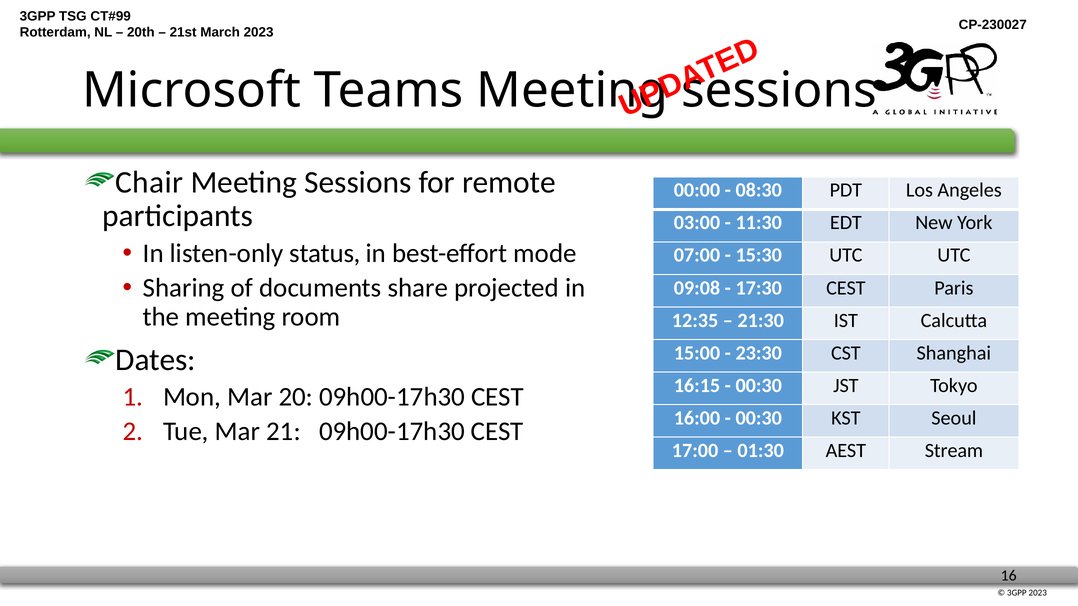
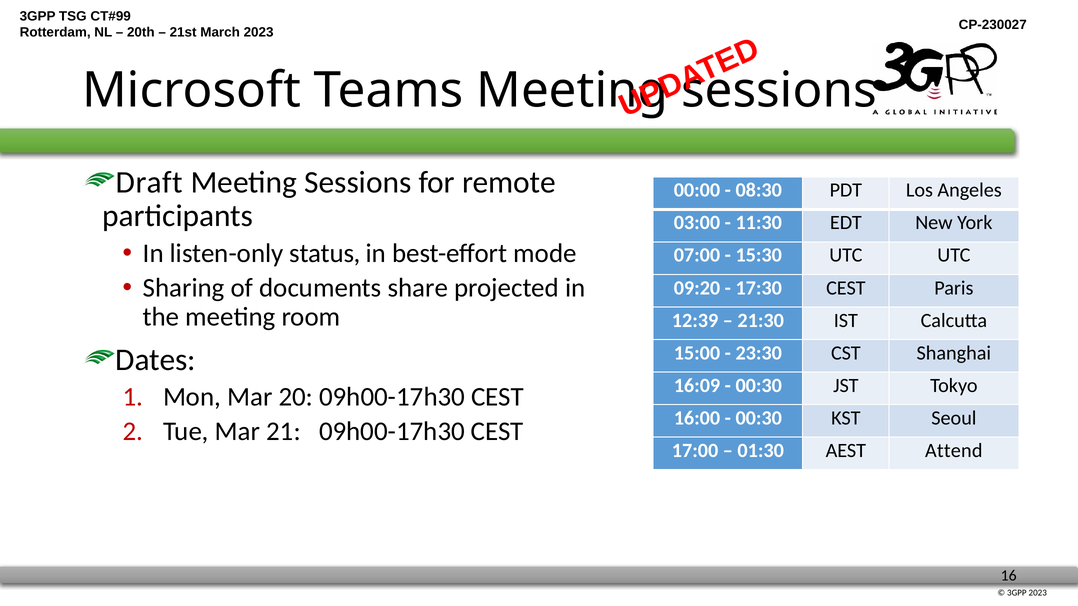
Chair: Chair -> Draft (149, 182)
09:08: 09:08 -> 09:20 (697, 288)
12:35: 12:35 -> 12:39 (695, 321)
16:15: 16:15 -> 16:09 (697, 386)
Stream: Stream -> Attend (954, 451)
